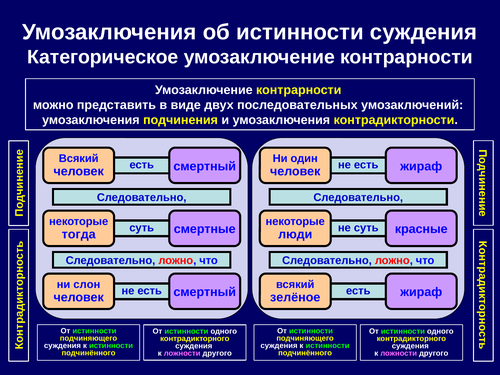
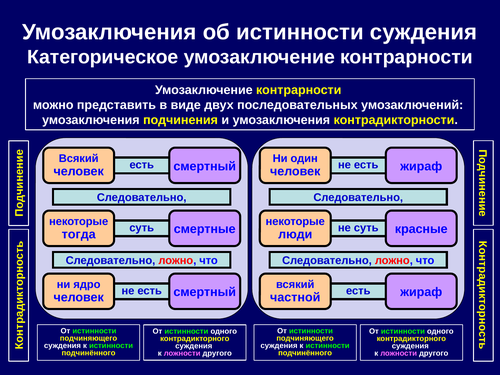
слон: слон -> ядро (87, 284)
зелёное: зелёное -> частной (295, 297)
